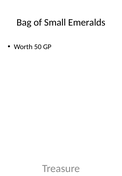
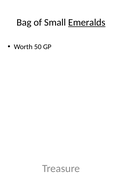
Emeralds underline: none -> present (87, 22)
